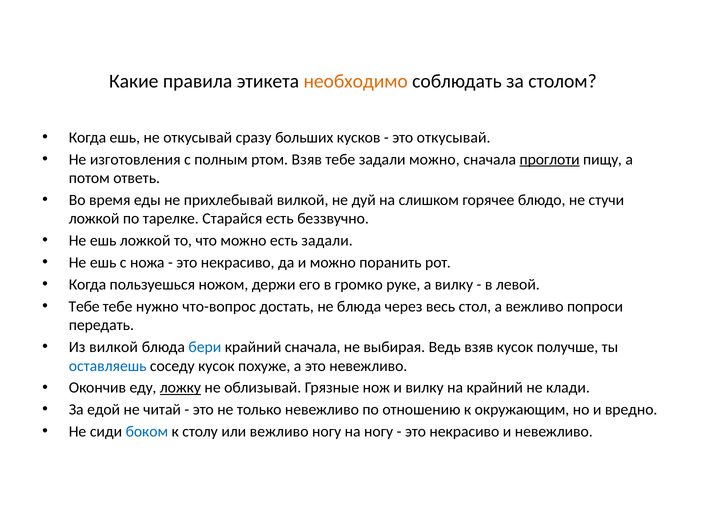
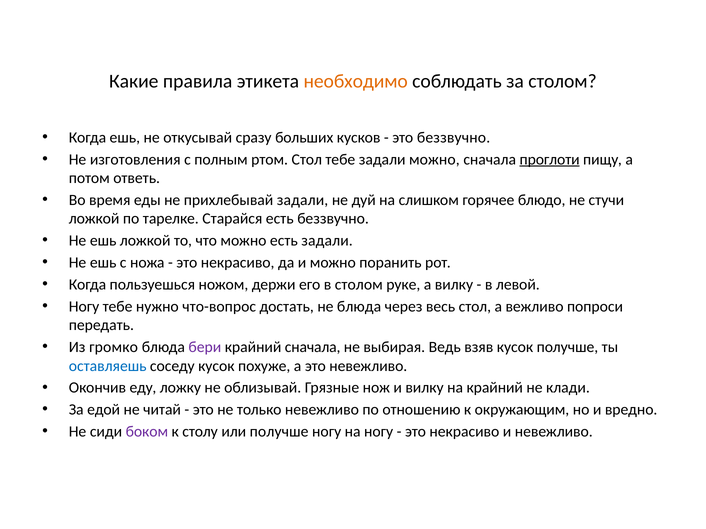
это откусывай: откусывай -> беззвучно (454, 138)
ртом Взяв: Взяв -> Стол (307, 159)
прихлебывай вилкой: вилкой -> задали (303, 200)
в громко: громко -> столом (359, 285)
Тебе: Тебе -> Ногу (84, 307)
Из вилкой: вилкой -> громко (114, 347)
бери colour: blue -> purple (205, 347)
ложку underline: present -> none (180, 388)
боком colour: blue -> purple (147, 432)
или вежливо: вежливо -> получше (279, 432)
